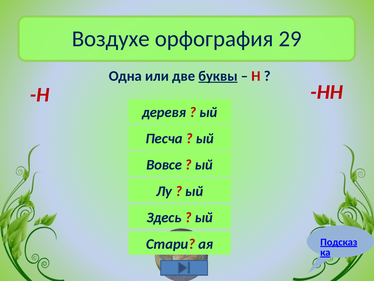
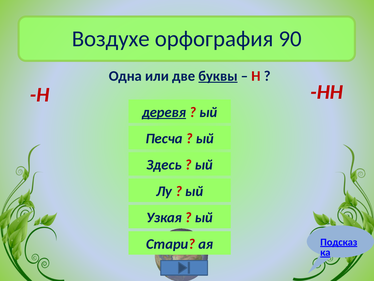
29: 29 -> 90 (290, 39)
деревя underline: none -> present (164, 112)
Вовсе: Вовсе -> Здесь (164, 165)
Здесь: Здесь -> Узкая (164, 217)
